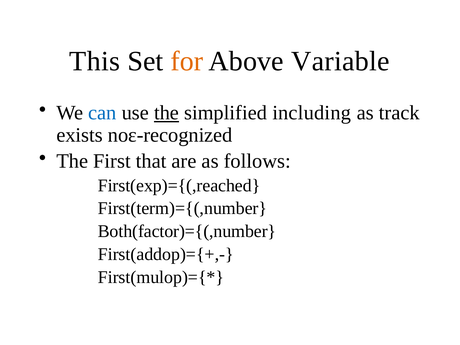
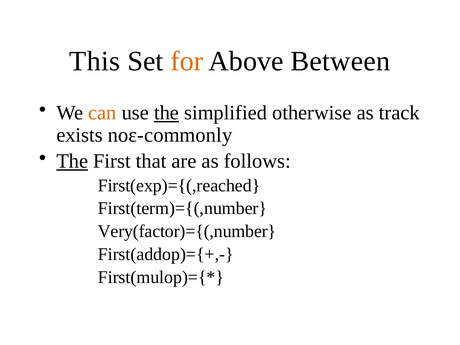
Variable: Variable -> Between (340, 61)
can colour: blue -> orange (102, 113)
including: including -> otherwise (312, 113)
noε-recognized: noε-recognized -> noε-commonly (170, 135)
The underline: none -> present (72, 161)
Both(factor)={(,number: Both(factor)={(,number -> Very(factor)={(,number (187, 231)
